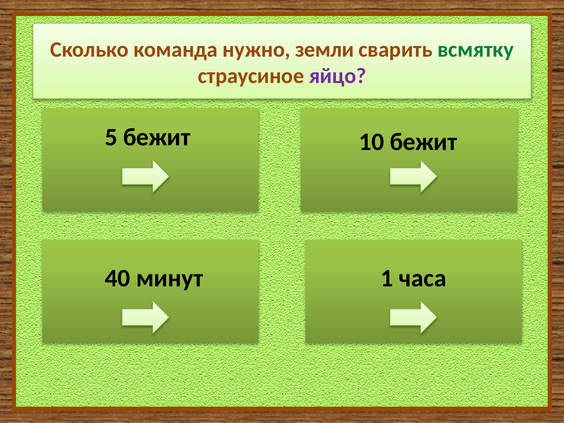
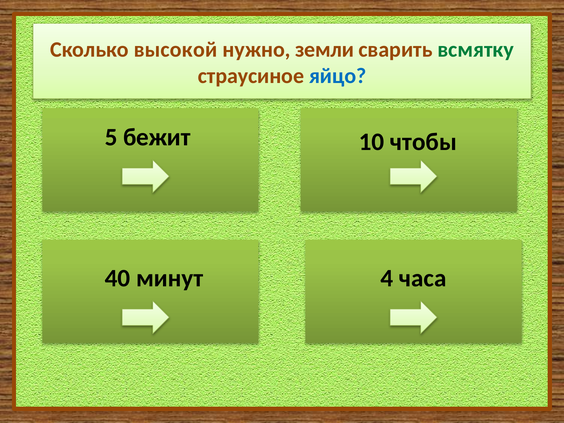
команда: команда -> высокой (175, 49)
яйцо colour: purple -> blue (338, 76)
10 бежит: бежит -> чтобы (423, 142)
1: 1 -> 4 (387, 278)
